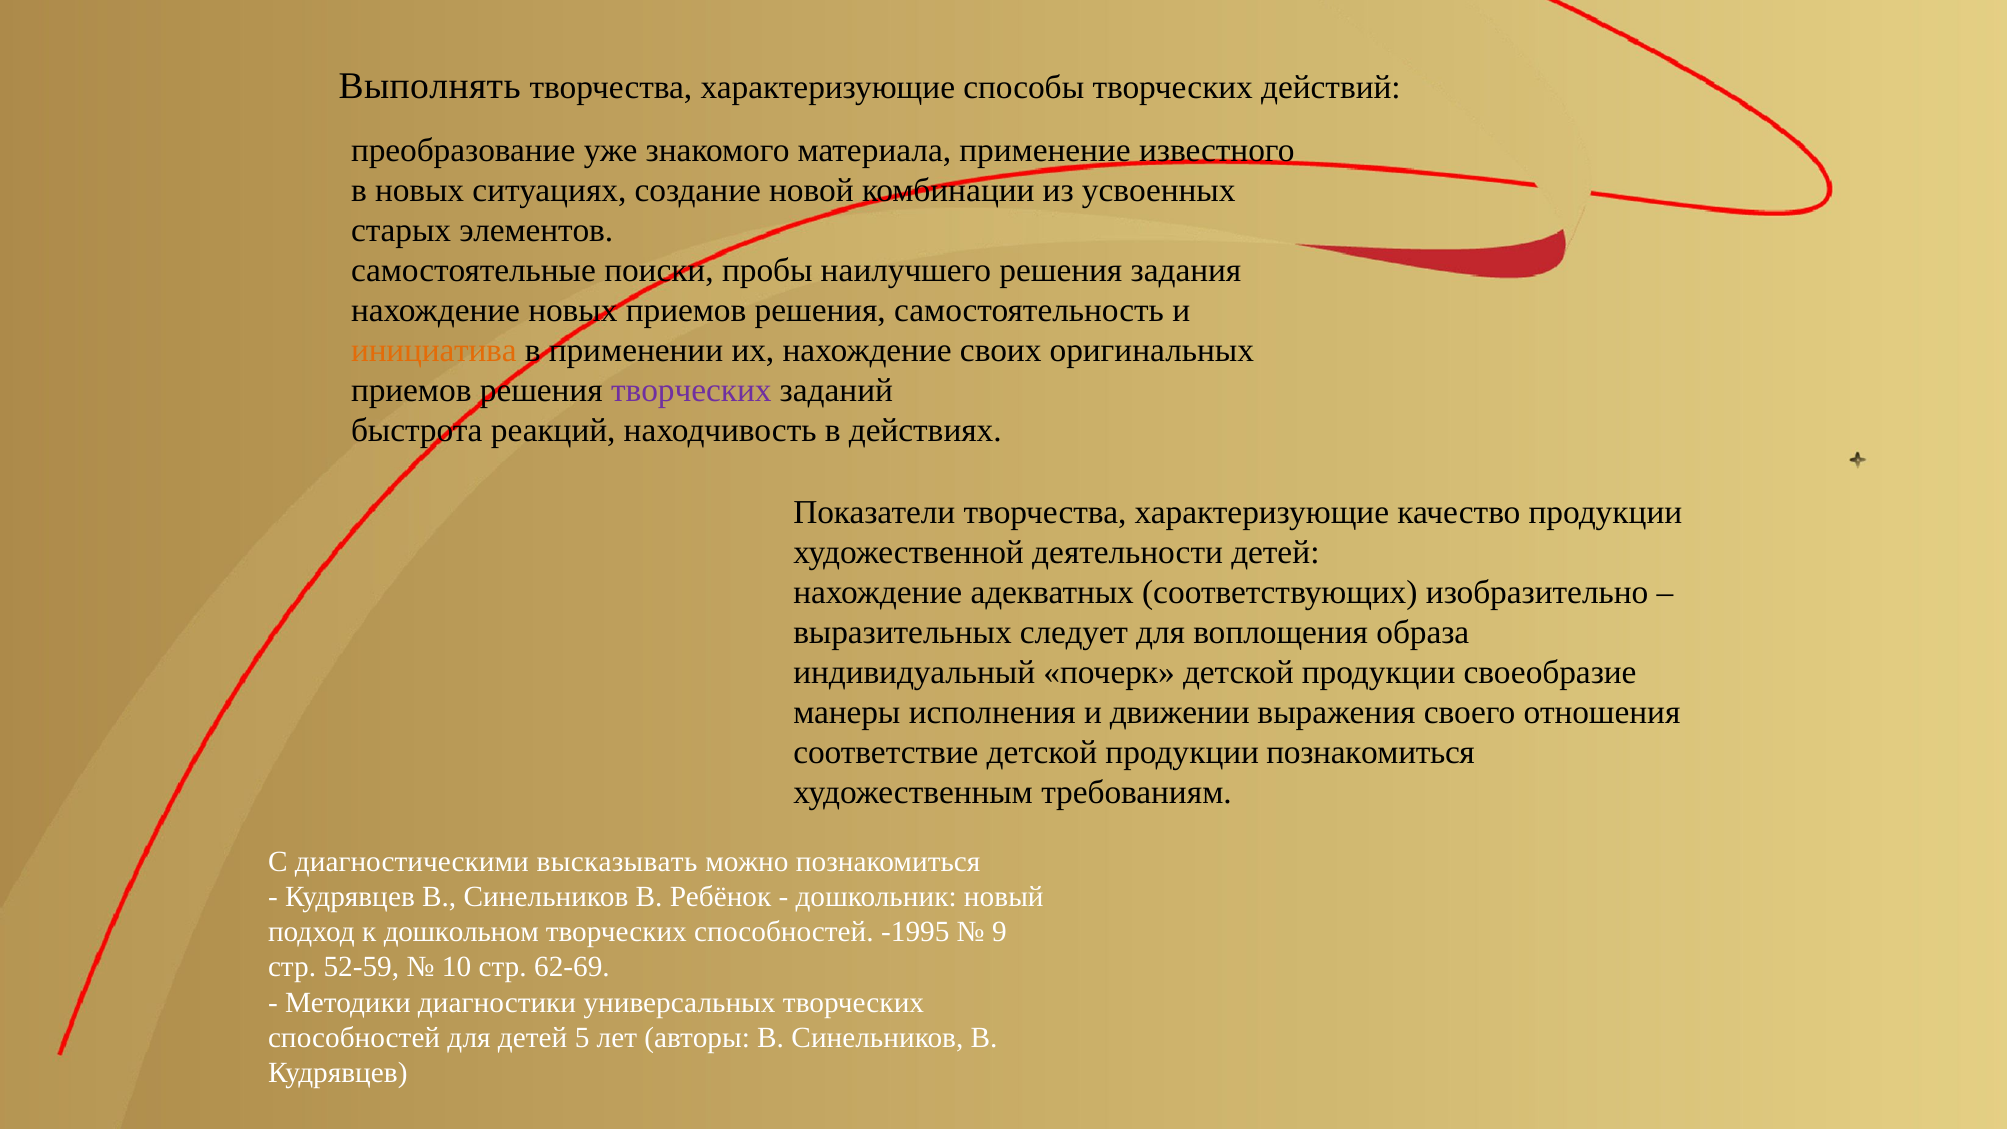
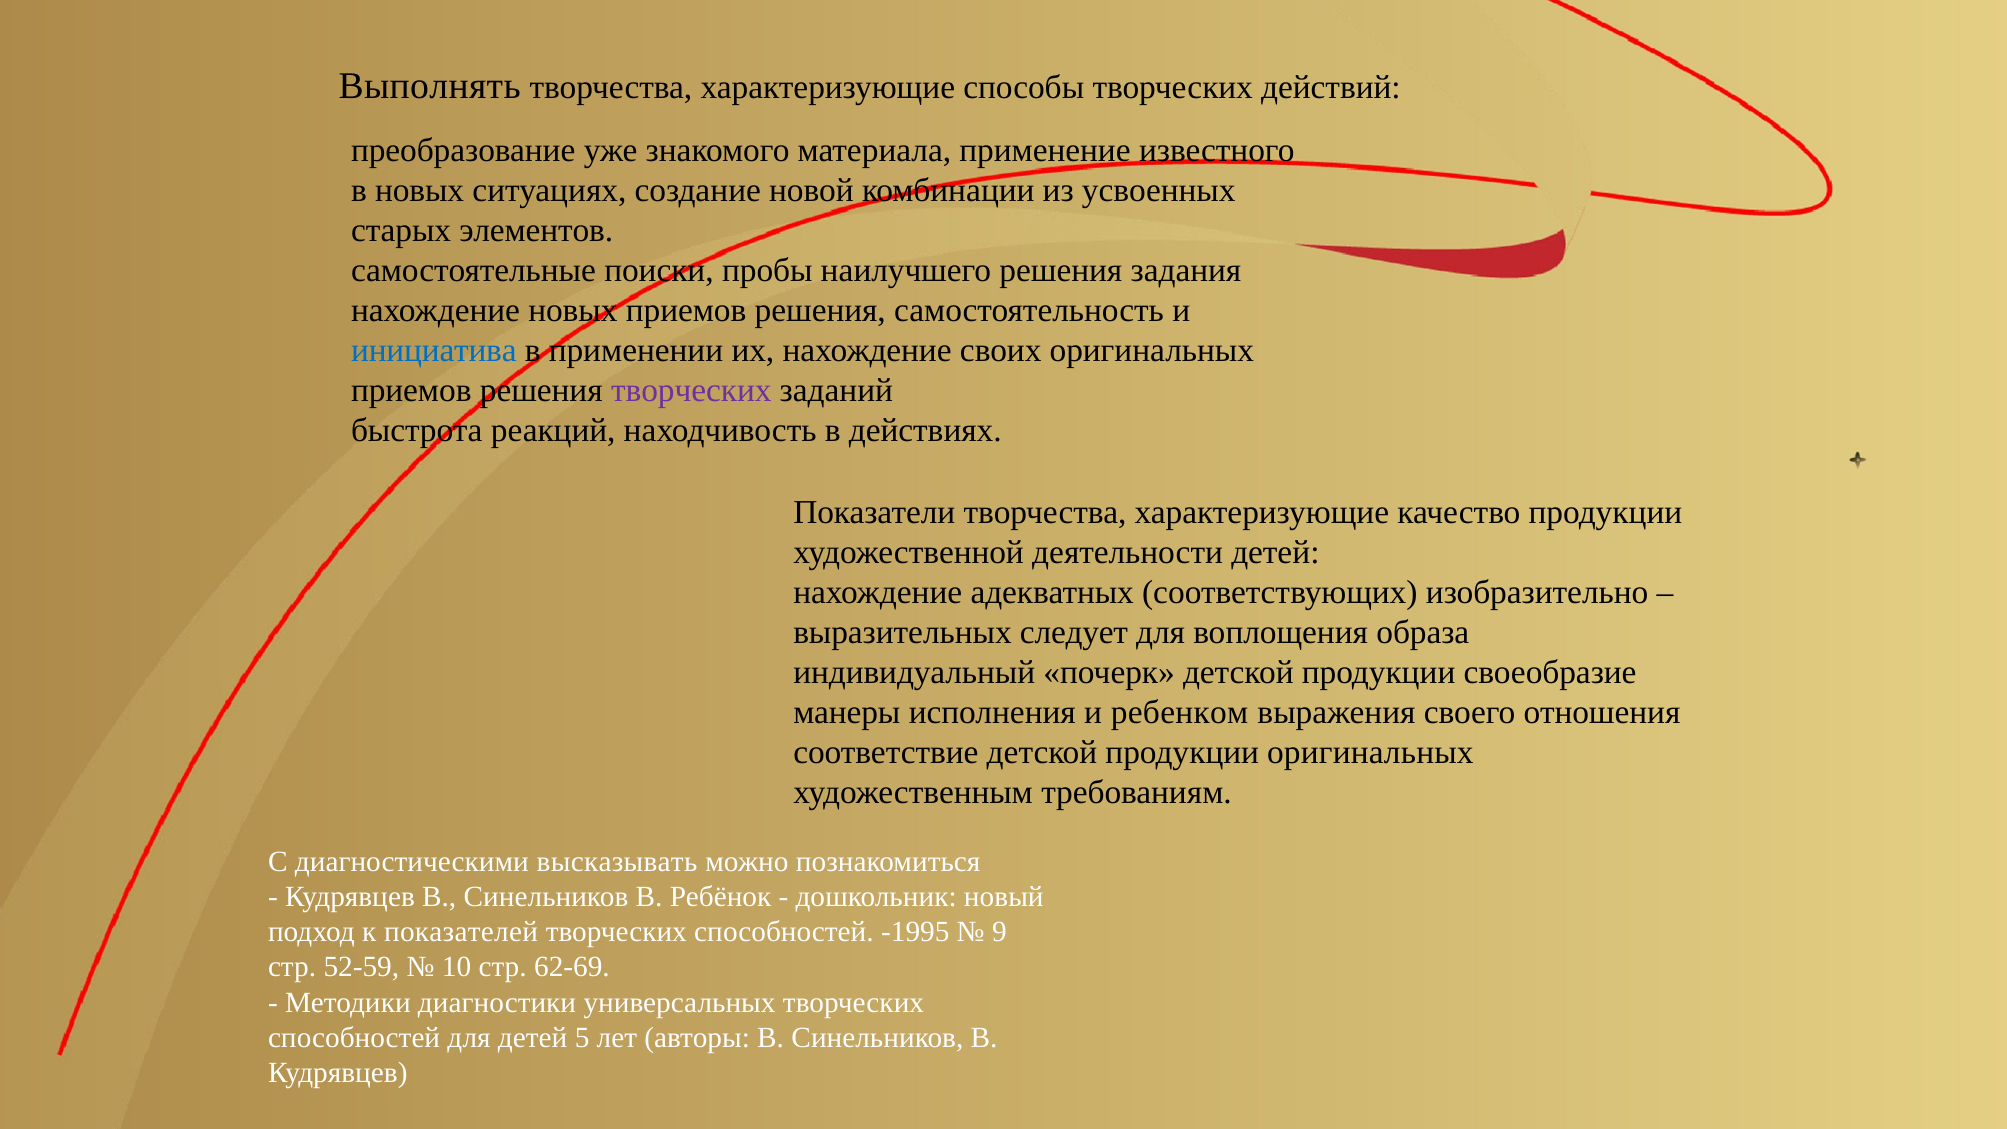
инициатива colour: orange -> blue (434, 351)
движении: движении -> ребенком (1180, 713)
продукции познакомиться: познакомиться -> оригинальных (1370, 753)
дошкольном: дошкольном -> показателей (461, 932)
